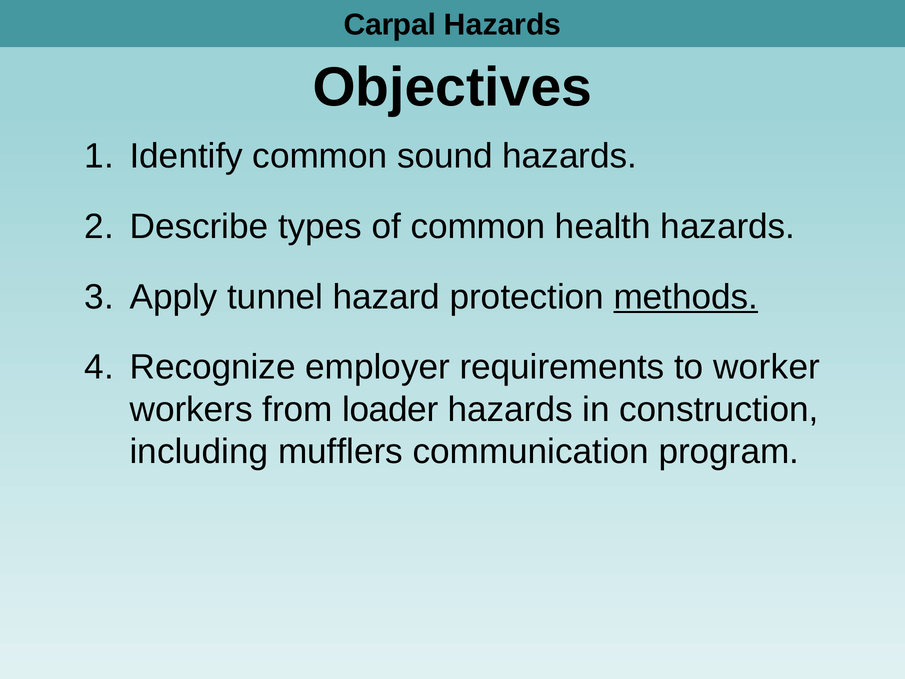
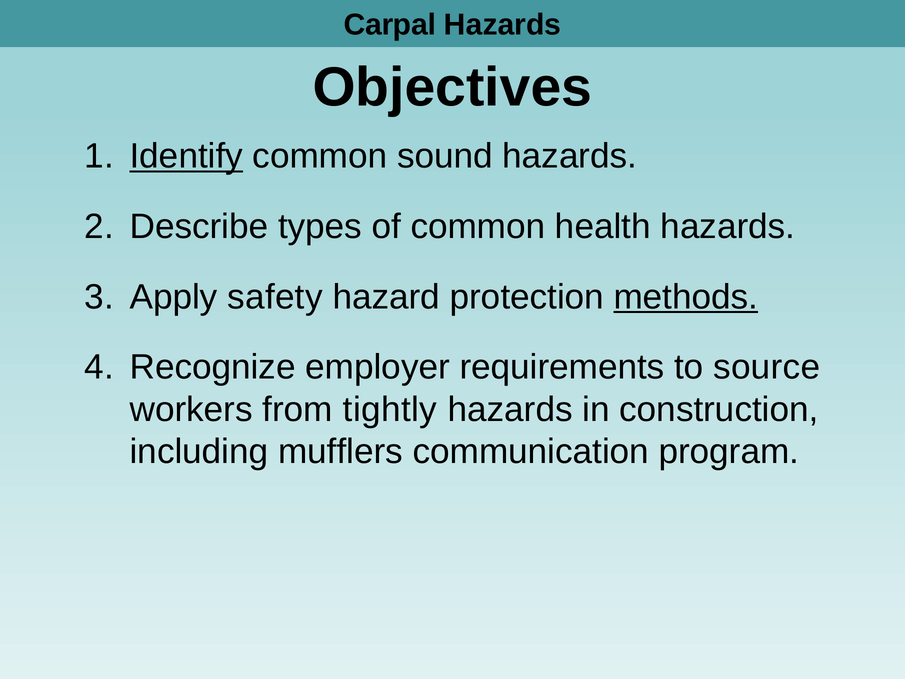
Identify underline: none -> present (186, 156)
tunnel: tunnel -> safety (275, 297)
worker: worker -> source (767, 367)
loader: loader -> tightly (390, 409)
